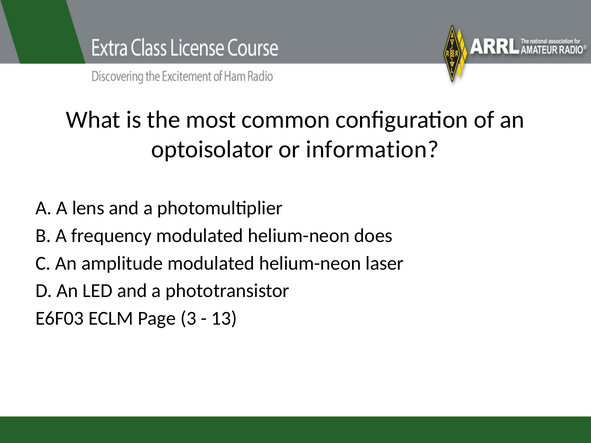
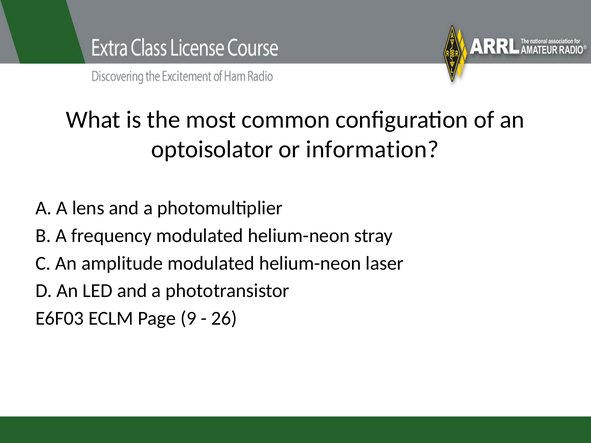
does: does -> stray (374, 236)
3: 3 -> 9 (188, 318)
13: 13 -> 26 (224, 318)
